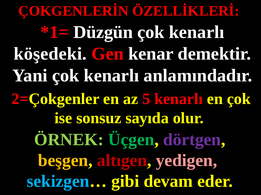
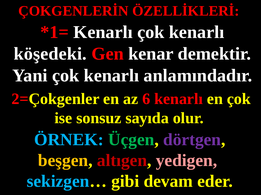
Düzgün: Düzgün -> Kenarlı (103, 32)
5: 5 -> 6 (146, 99)
ÖRNEK colour: light green -> light blue (69, 140)
